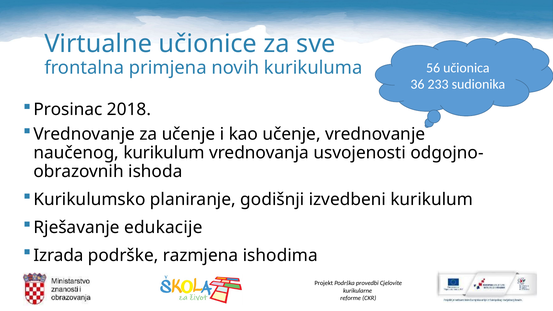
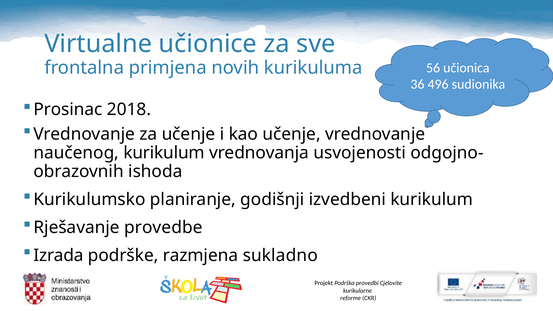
233: 233 -> 496 (438, 84)
edukacije: edukacije -> provedbe (163, 228)
ishodima: ishodima -> sukladno (280, 255)
